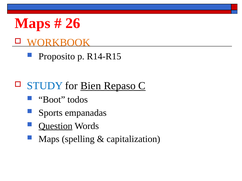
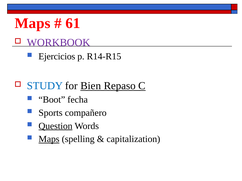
26: 26 -> 61 (73, 23)
WORKBOOK colour: orange -> purple (59, 43)
Proposito: Proposito -> Ejercicios (57, 57)
todos: todos -> fecha (78, 100)
empanadas: empanadas -> compañero (86, 113)
Maps underline: none -> present (49, 139)
